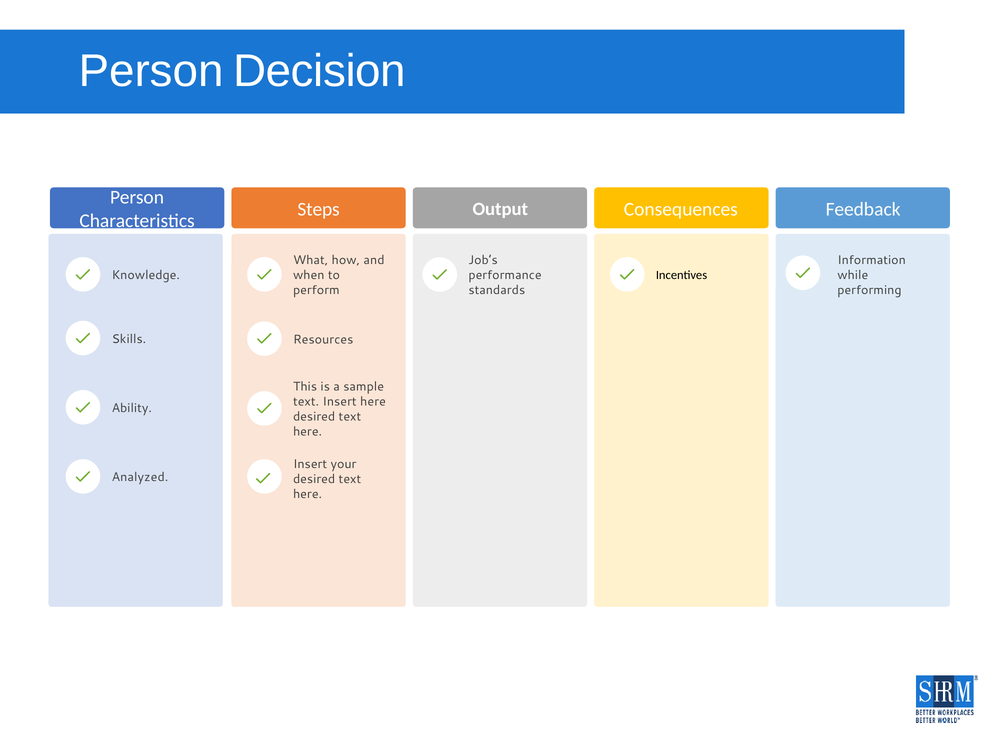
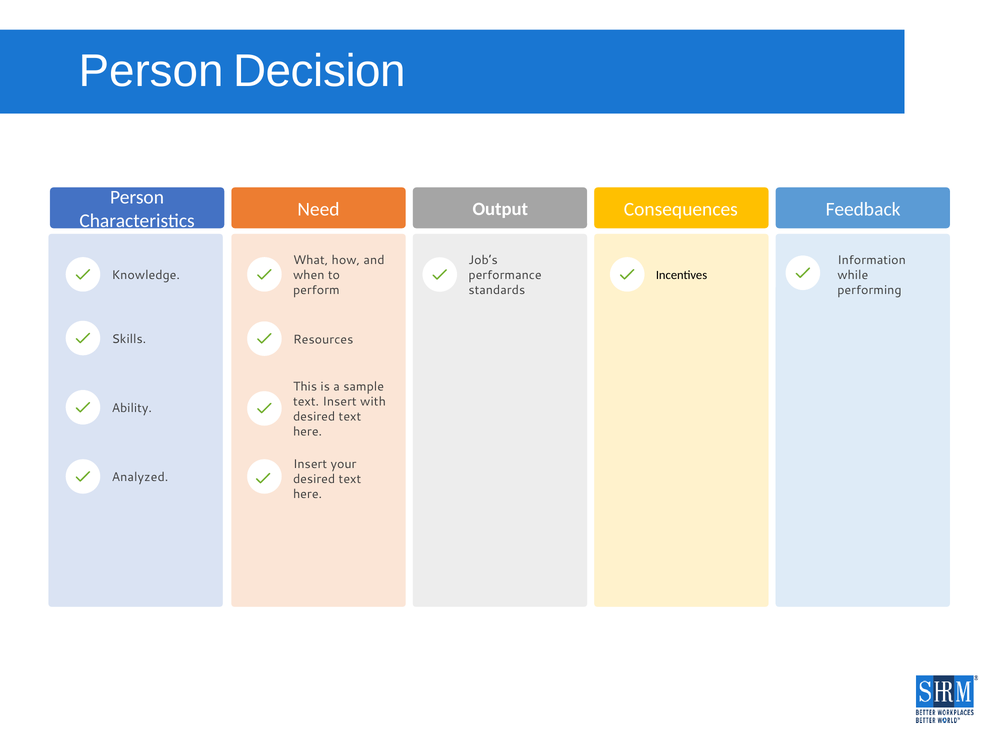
Steps: Steps -> Need (318, 209)
Insert here: here -> with (373, 402)
